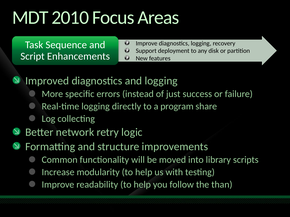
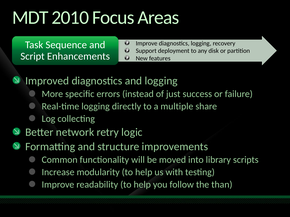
program: program -> multiple (177, 107)
